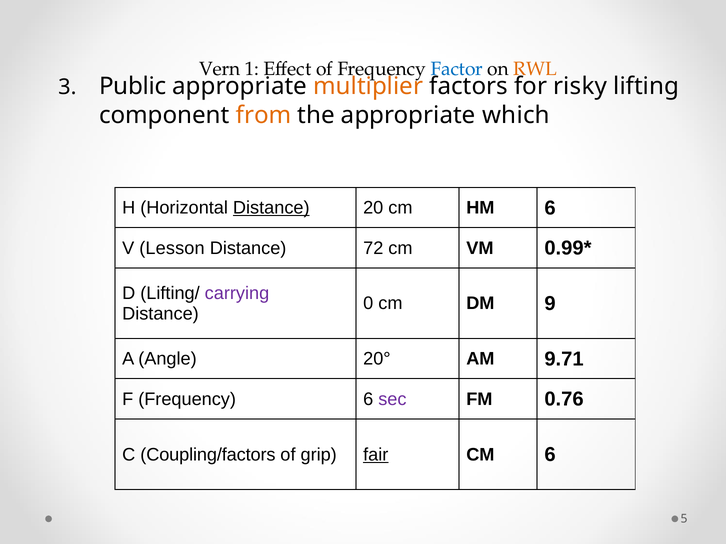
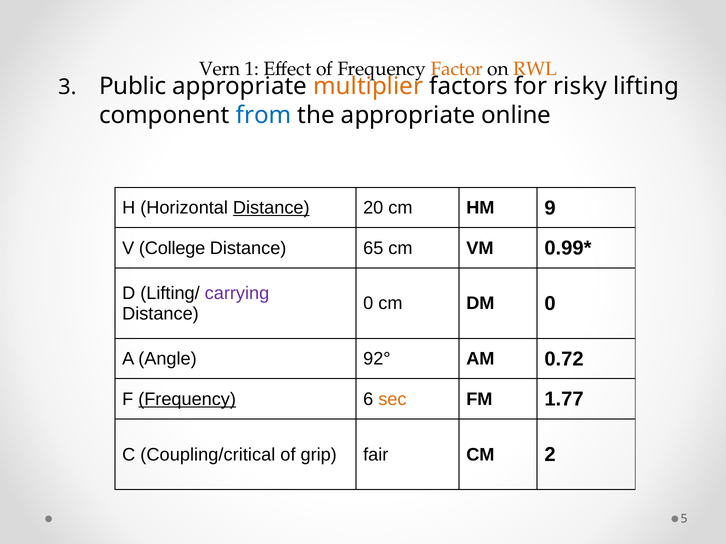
Factor colour: blue -> orange (457, 69)
from colour: orange -> blue (264, 115)
which: which -> online (516, 115)
HM 6: 6 -> 9 (550, 208)
Lesson: Lesson -> College (172, 248)
72: 72 -> 65 (373, 248)
DM 9: 9 -> 0 (550, 304)
20°: 20° -> 92° (377, 359)
9.71: 9.71 -> 0.72 (564, 359)
Frequency underline: none -> present (187, 399)
sec colour: purple -> orange (392, 399)
0.76: 0.76 -> 1.77 (564, 400)
Coupling/factors: Coupling/factors -> Coupling/critical (208, 455)
fair underline: present -> none (376, 455)
CM 6: 6 -> 2 (550, 455)
